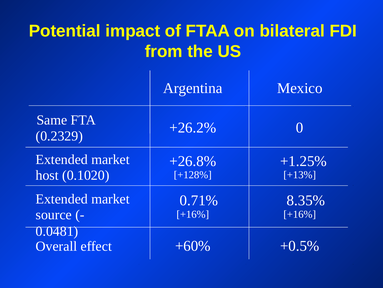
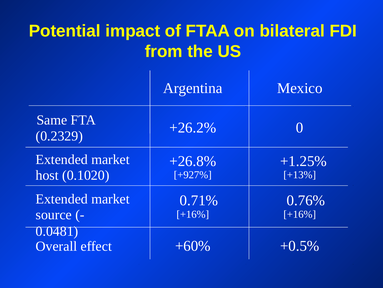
+128%: +128% -> +927% (193, 174)
8.35%: 8.35% -> 0.76% (306, 200)
